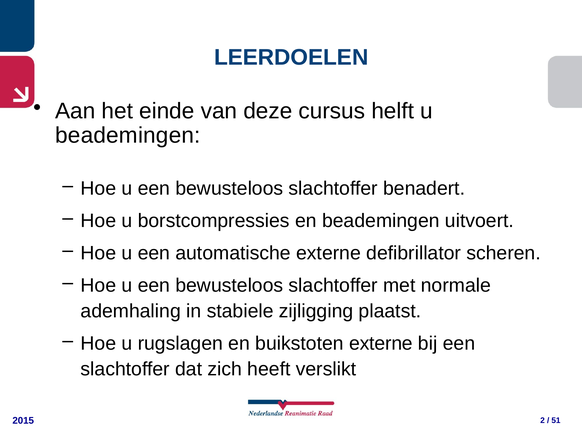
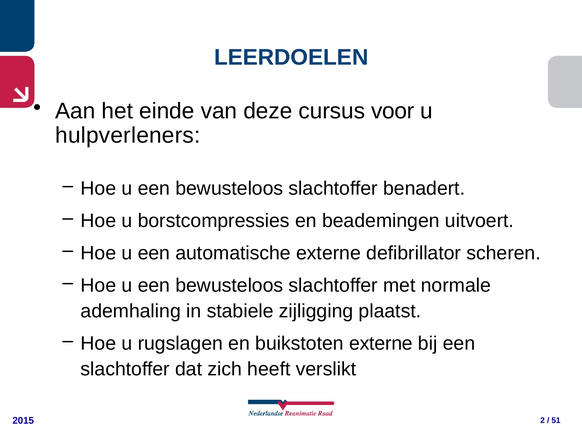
helft: helft -> voor (393, 111)
beademingen: beademingen -> hulpverleners (128, 136)
